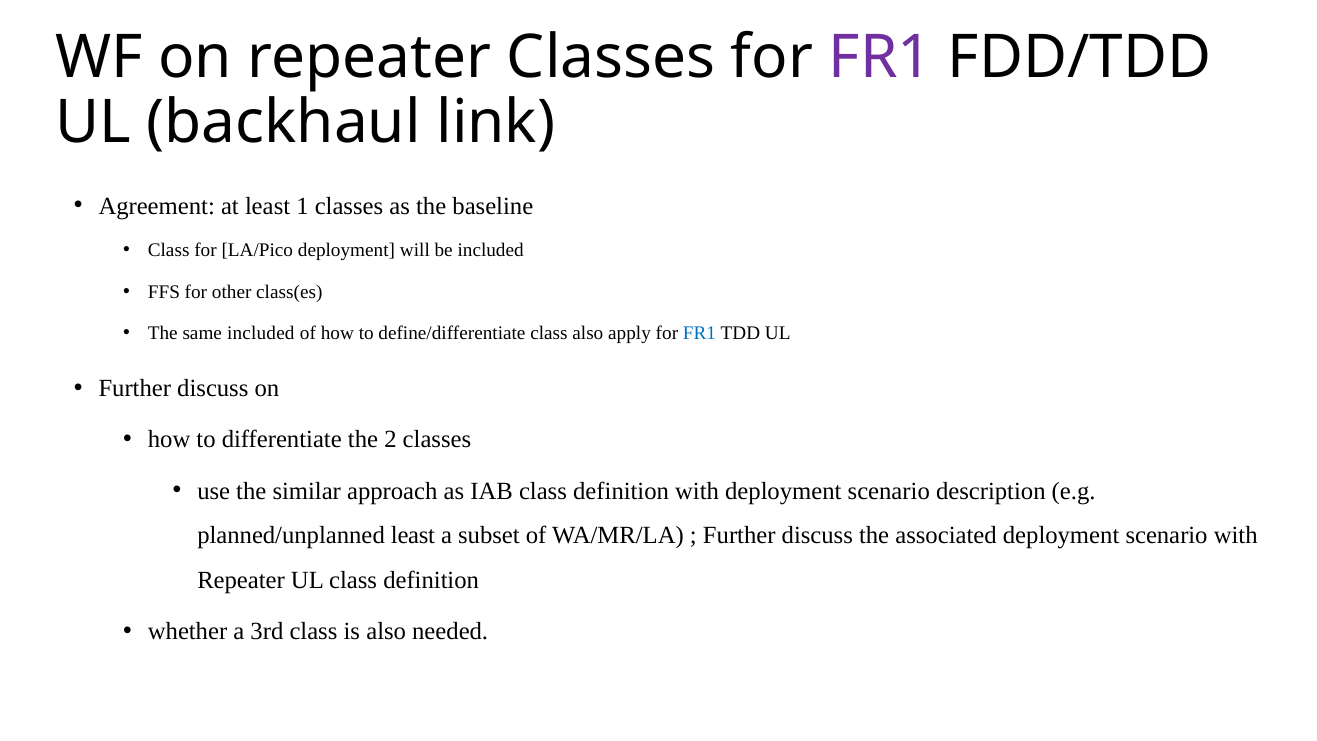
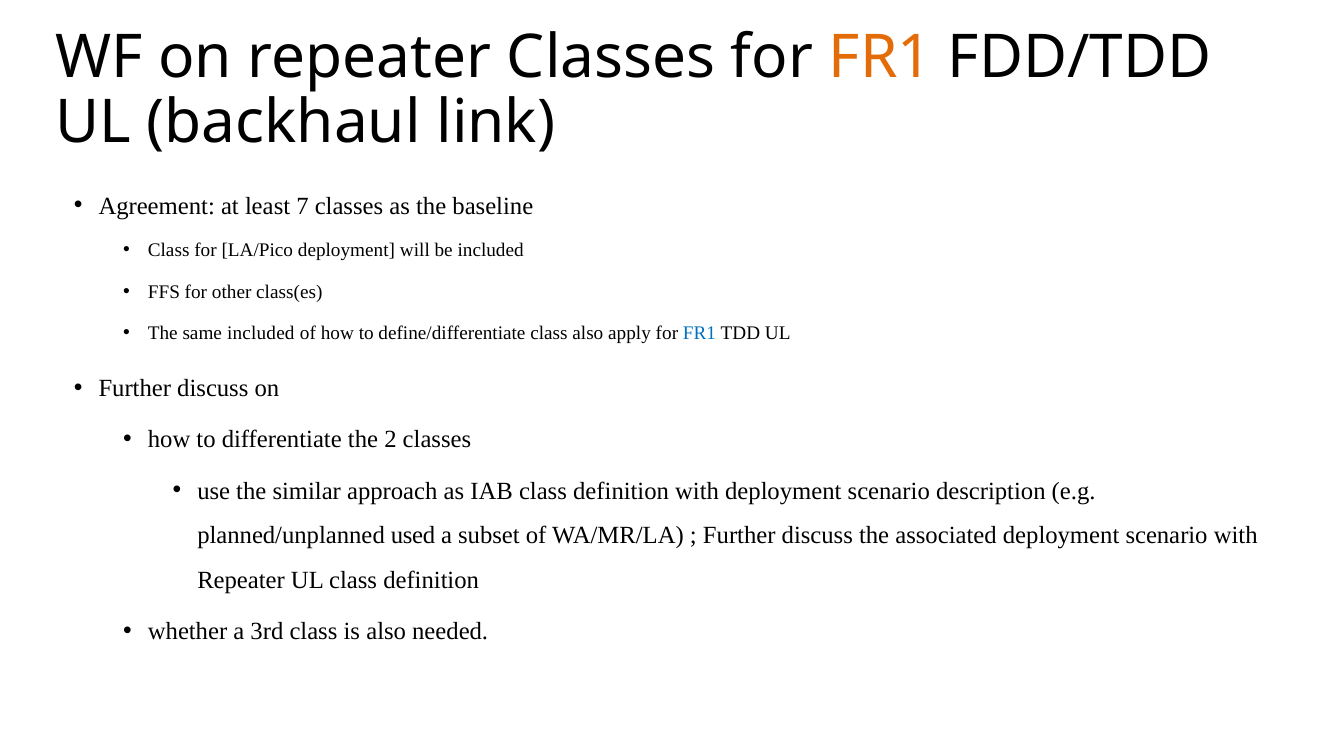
FR1 colour: purple -> orange (880, 57)
1: 1 -> 7 (302, 206)
planned/unplanned least: least -> used (413, 535)
